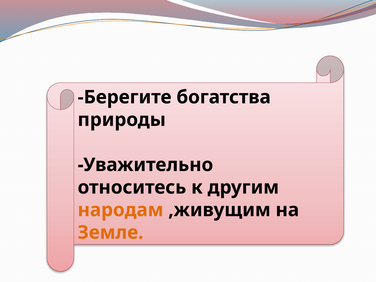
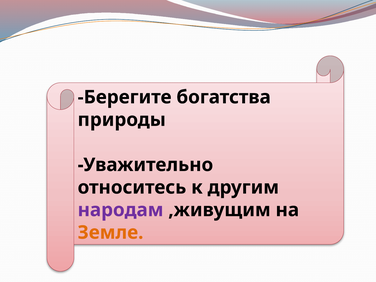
народам colour: orange -> purple (121, 210)
